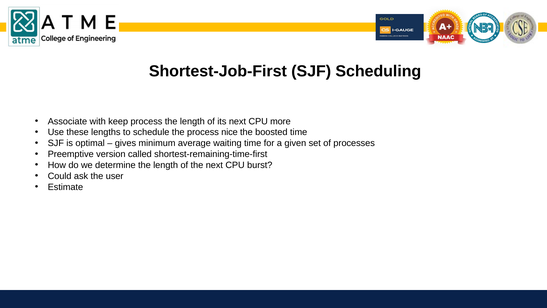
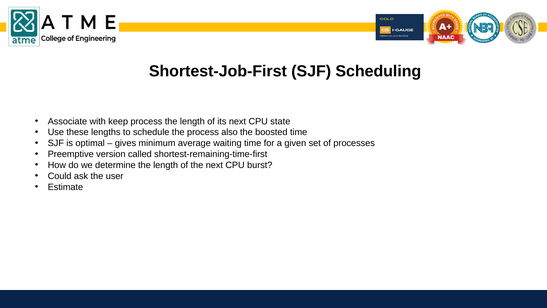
more: more -> state (280, 121)
nice: nice -> also (230, 132)
